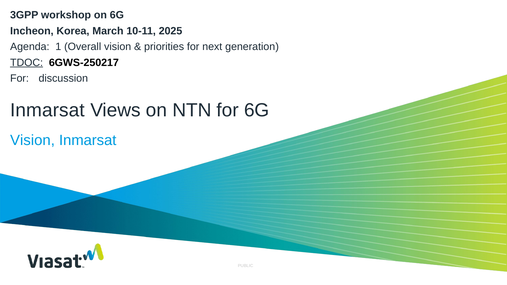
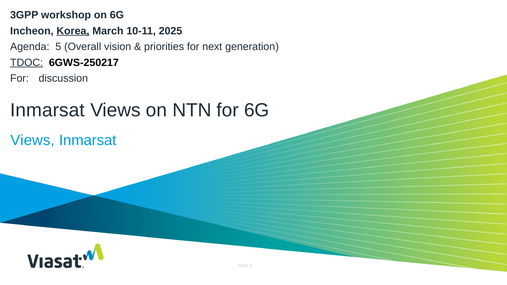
Korea underline: none -> present (73, 31)
1: 1 -> 5 (58, 47)
Vision: Vision -> Views (32, 140)
